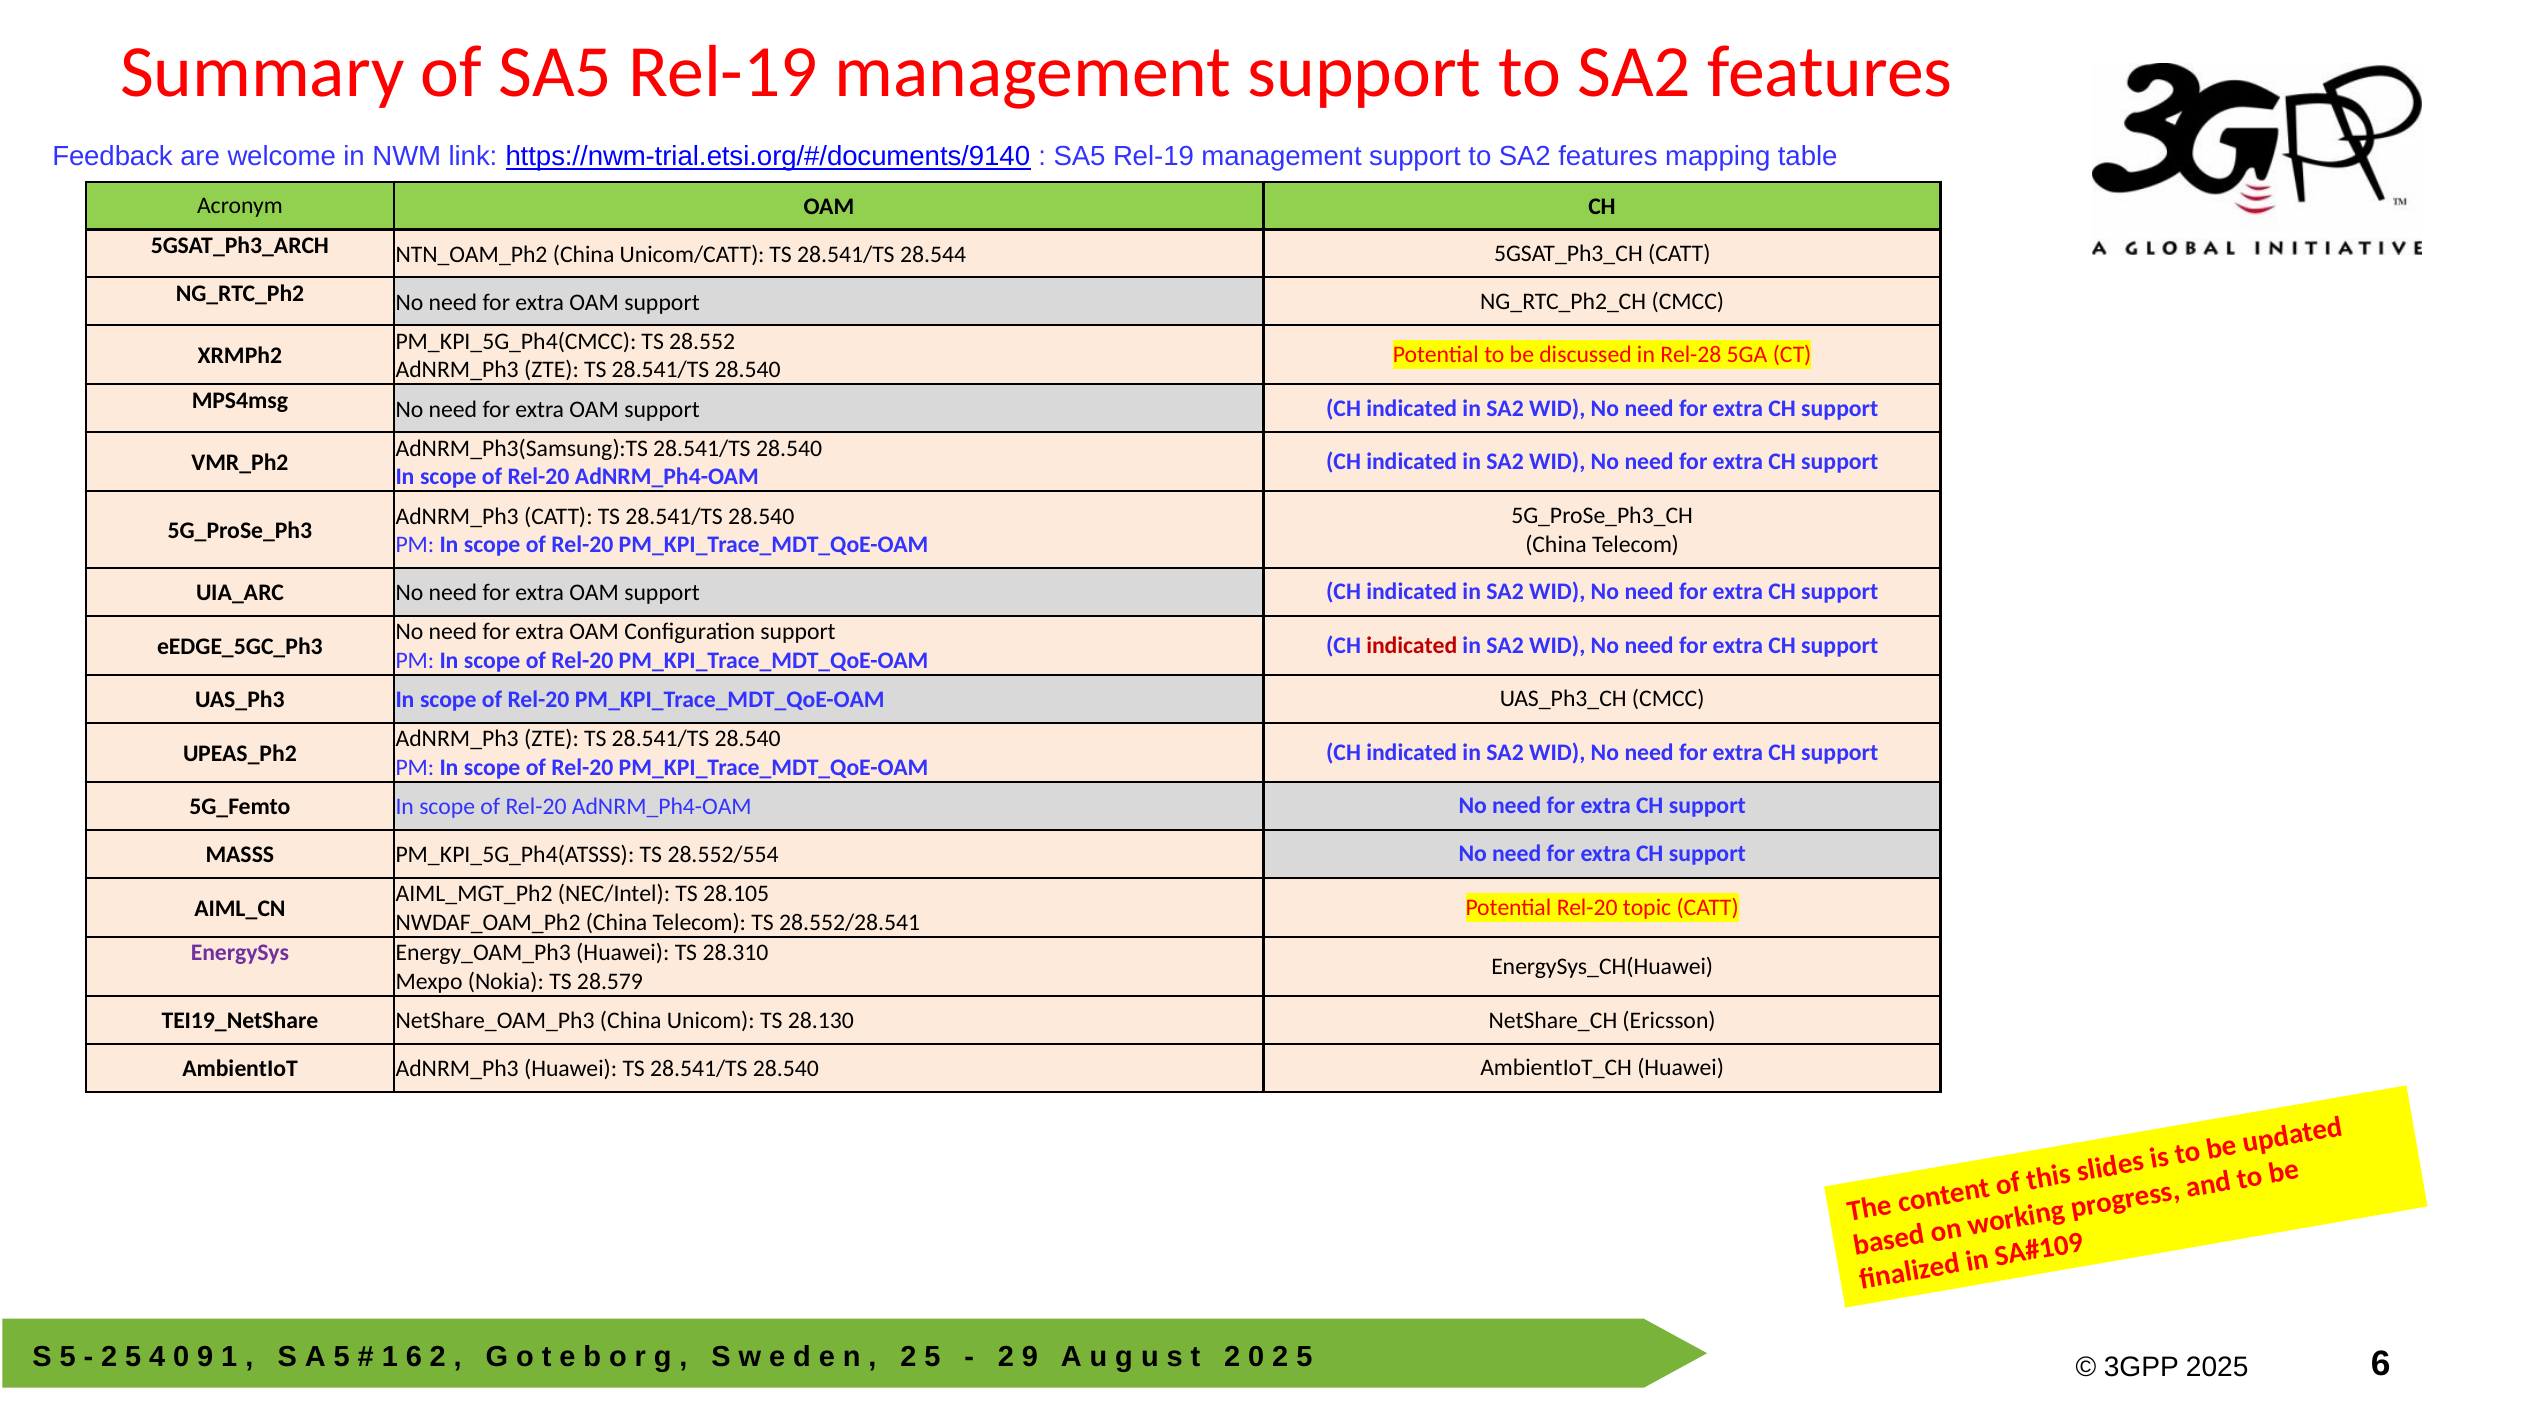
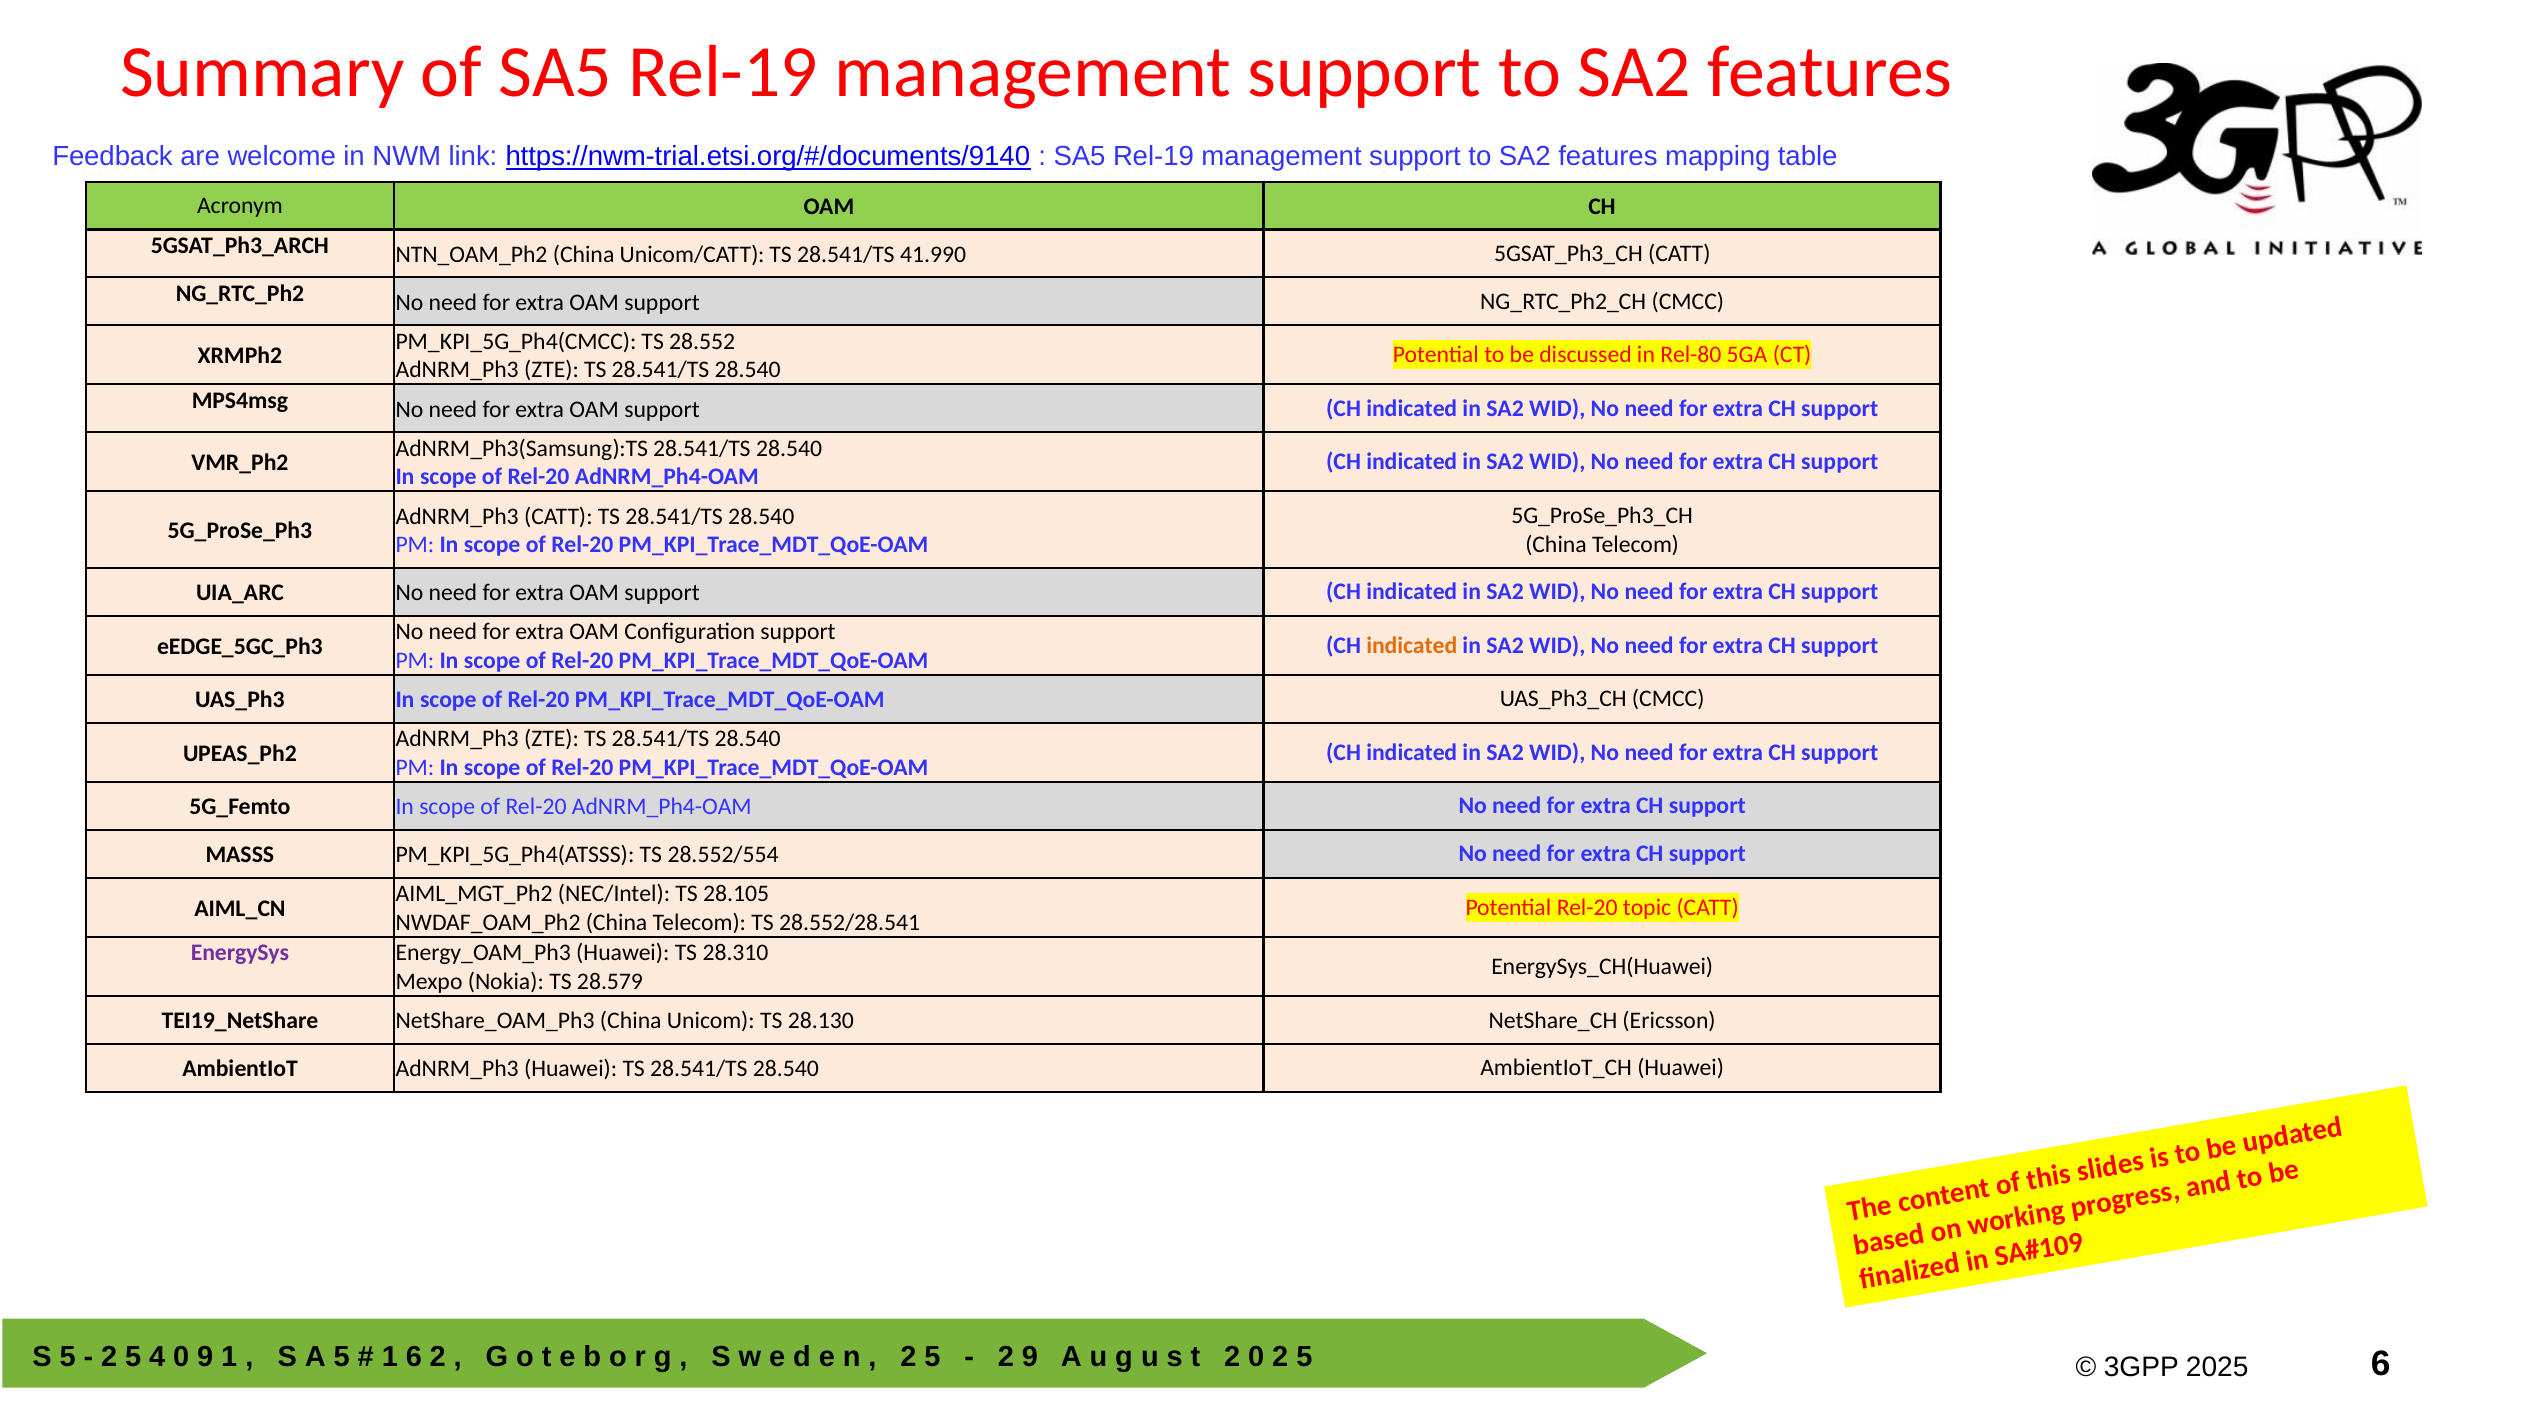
28.544: 28.544 -> 41.990 (933, 254)
Rel-28: Rel-28 -> Rel-80 (1691, 355)
indicated colour: red -> orange (1412, 646)
